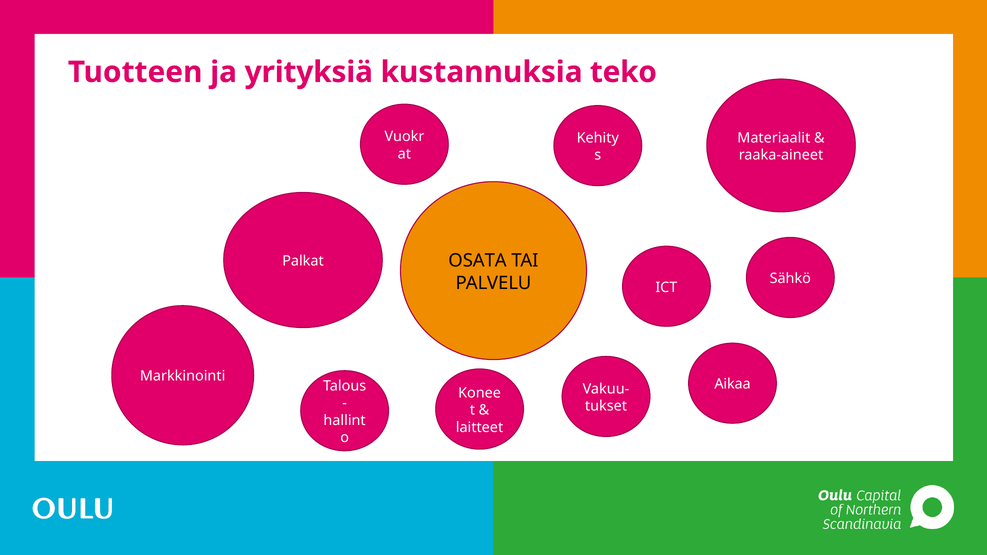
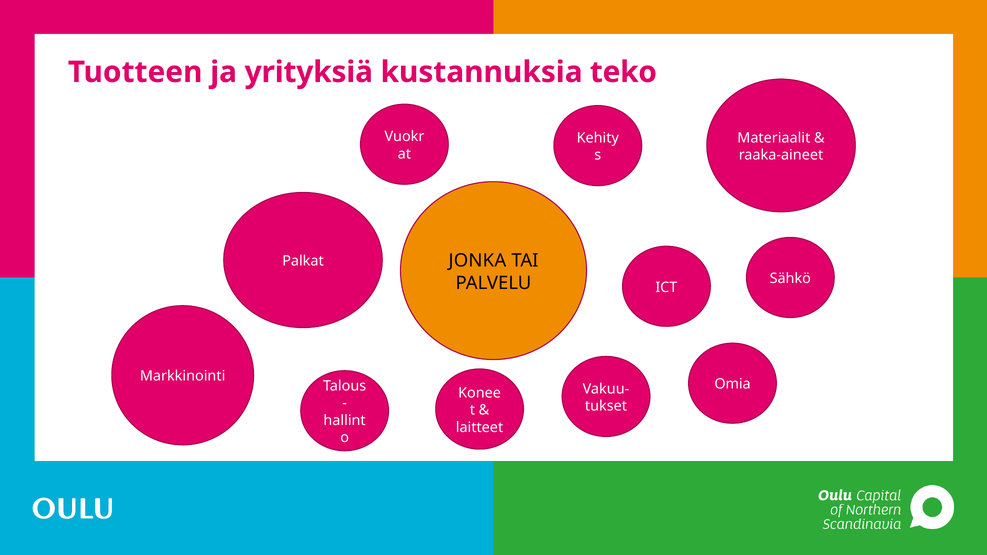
OSATA: OSATA -> JONKA (477, 261)
Aikaa: Aikaa -> Omia (733, 384)
